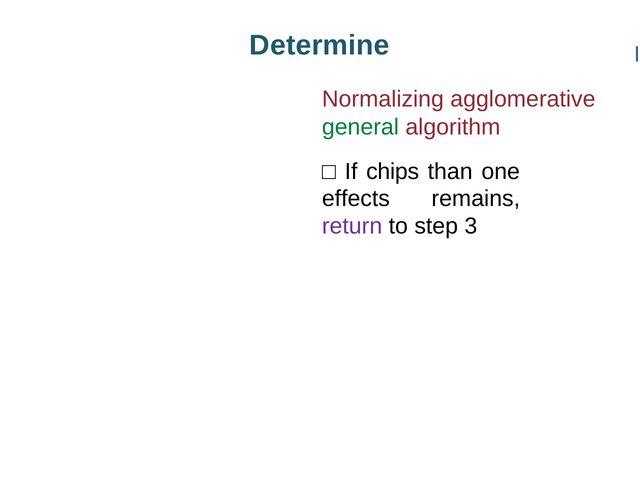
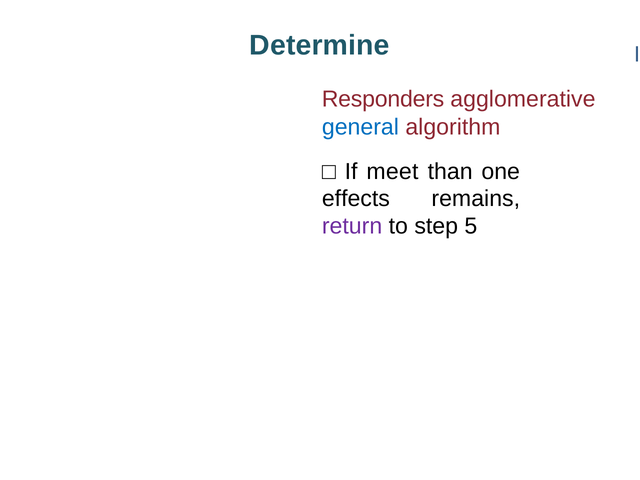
Normalizing: Normalizing -> Responders (383, 99)
general colour: green -> blue (360, 127)
chips: chips -> meet (392, 171)
3: 3 -> 5 (471, 226)
